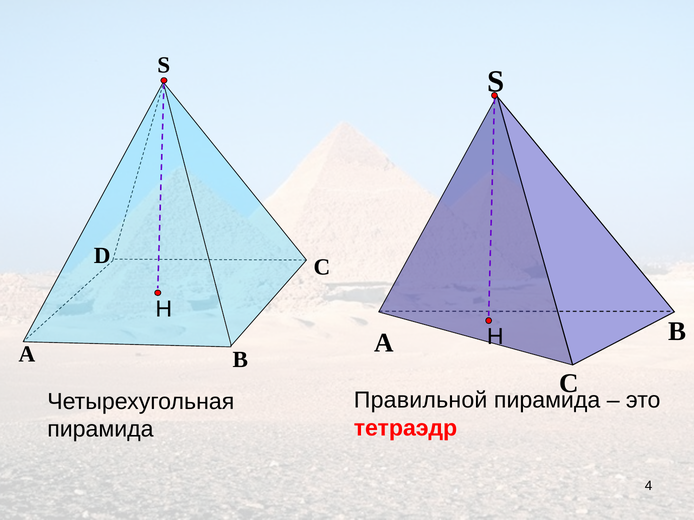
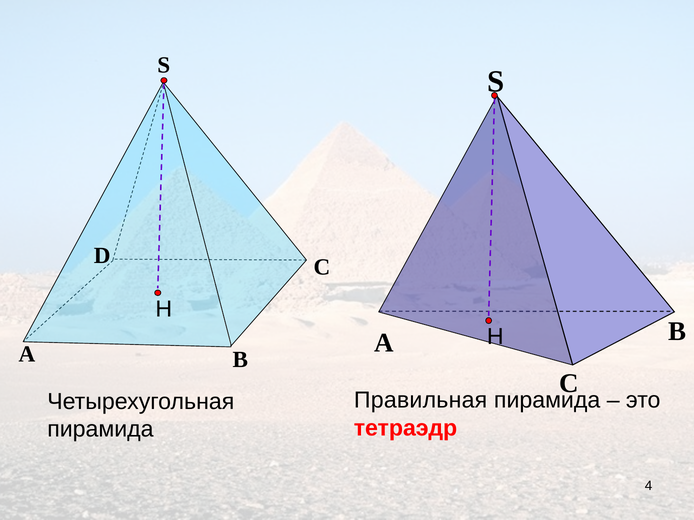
Правильной: Правильной -> Правильная (421, 401)
